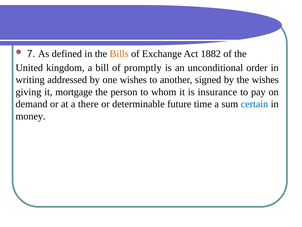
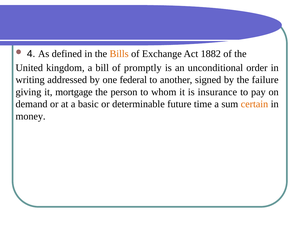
7: 7 -> 4 (31, 54)
one wishes: wishes -> federal (133, 80)
the wishes: wishes -> failure (265, 80)
there: there -> basic (88, 104)
certain colour: blue -> orange (254, 104)
